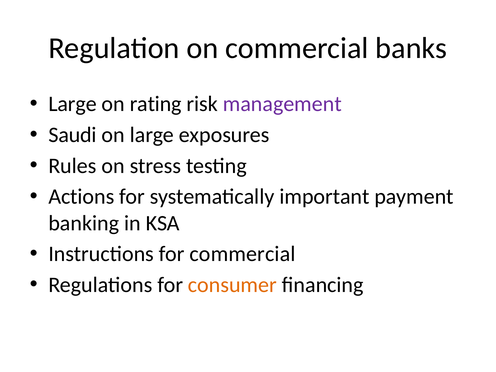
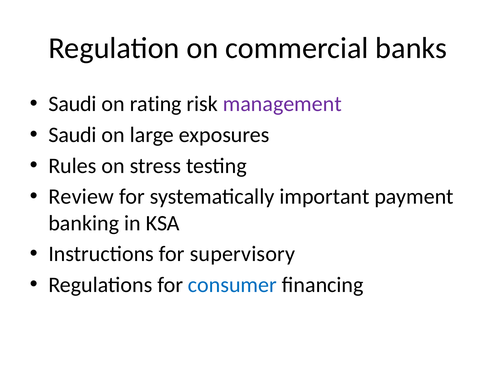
Large: Large -> Saudi (73, 104)
Actions: Actions -> Review (81, 197)
for commercial: commercial -> supervisory (242, 254)
consumer colour: orange -> blue (232, 285)
